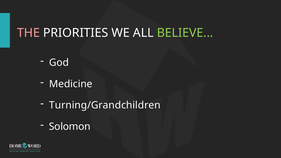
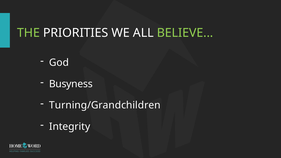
THE colour: pink -> light green (29, 33)
Medicine: Medicine -> Busyness (71, 84)
Solomon: Solomon -> Integrity (70, 127)
